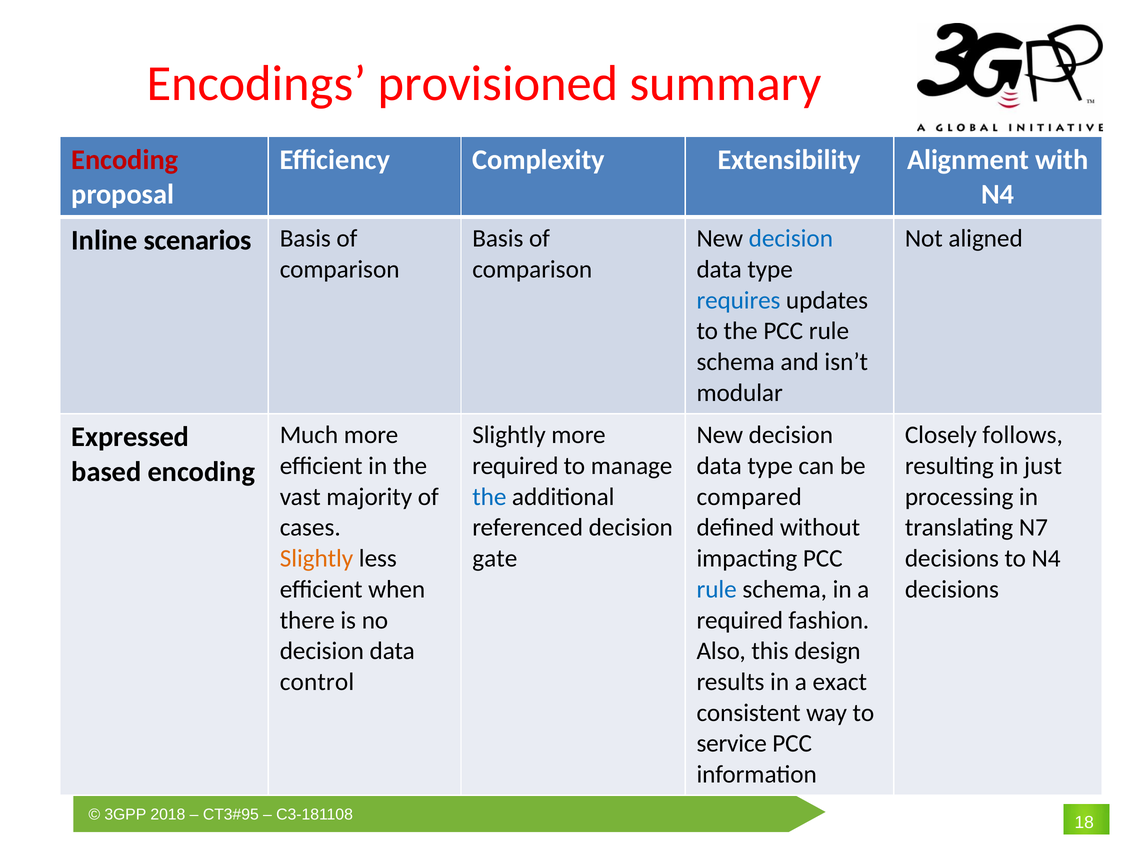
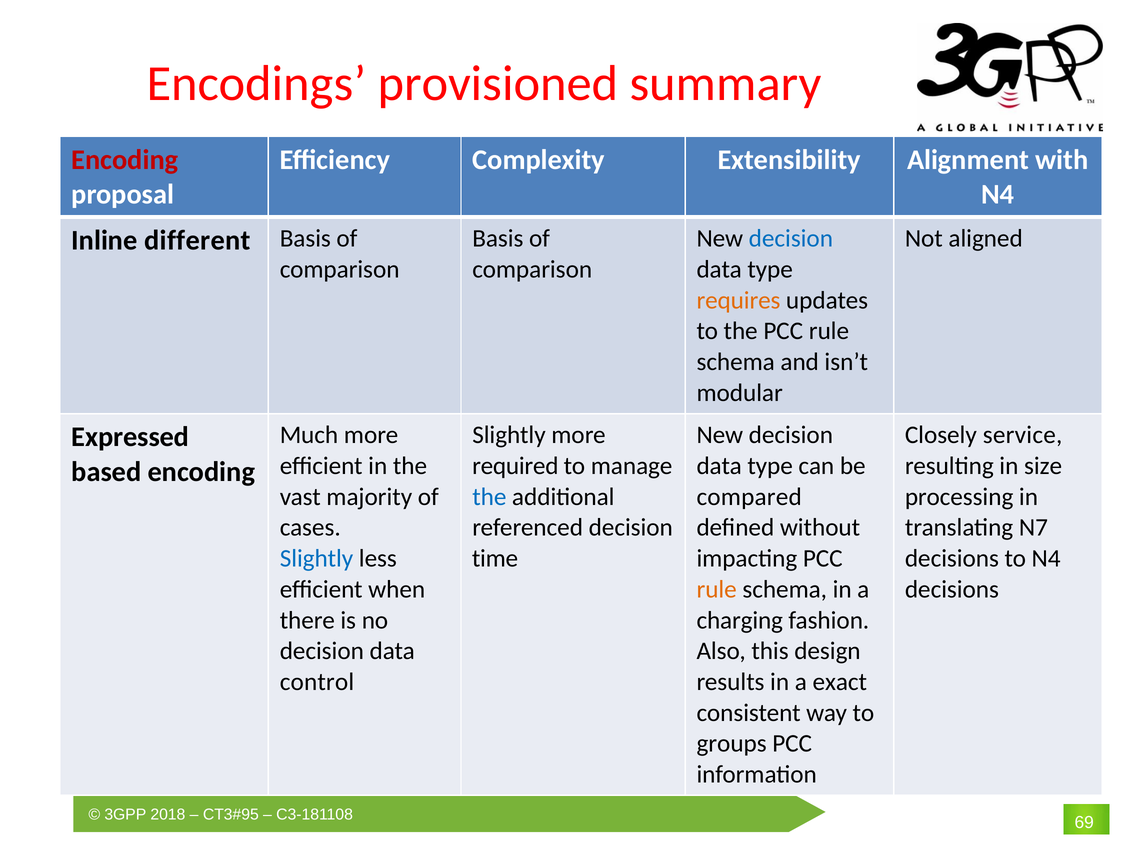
scenarios: scenarios -> different (197, 240)
requires colour: blue -> orange (738, 300)
follows: follows -> service (1023, 435)
just: just -> size (1043, 466)
Slightly colour: orange -> blue (316, 559)
gate: gate -> time (495, 559)
rule colour: blue -> orange (717, 589)
required: required -> charging (740, 620)
service: service -> groups (732, 744)
18: 18 -> 69 (1084, 823)
